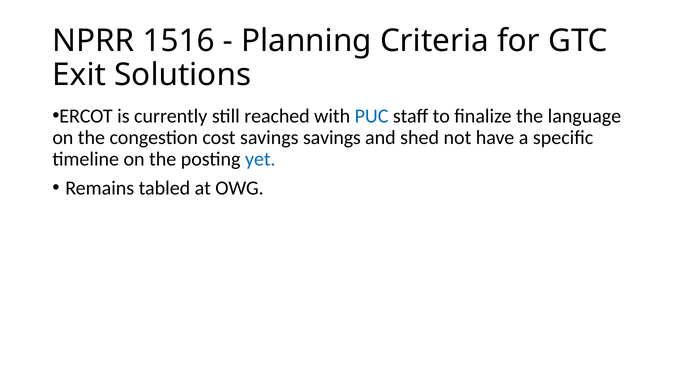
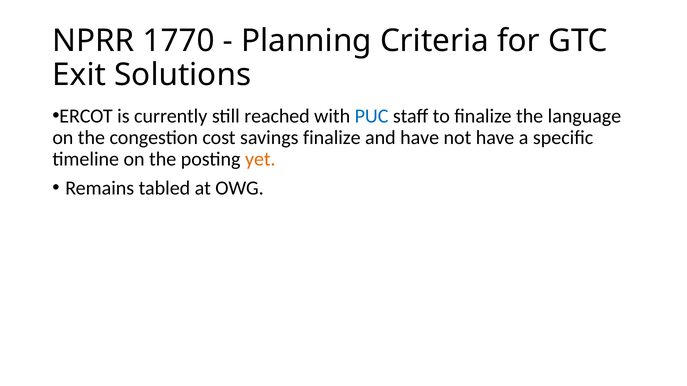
1516: 1516 -> 1770 (179, 41)
savings savings: savings -> finalize (332, 138)
and shed: shed -> have (420, 138)
yet colour: blue -> orange (260, 159)
